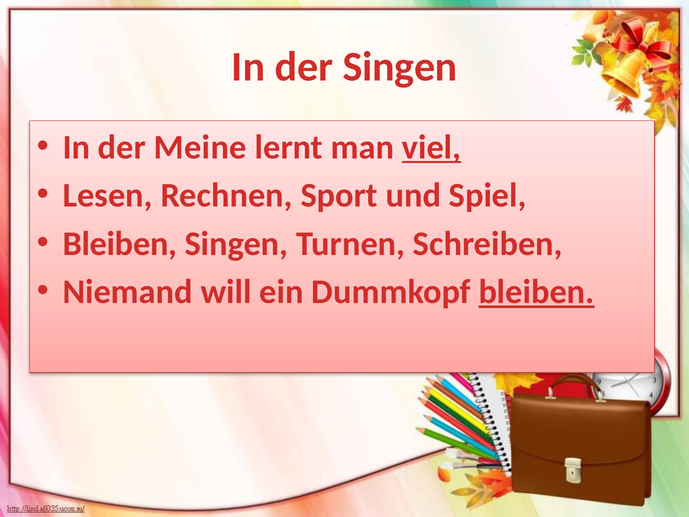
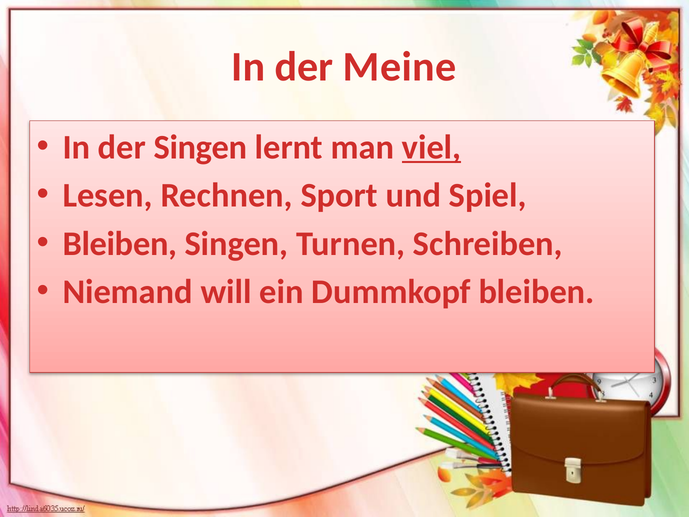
der Singen: Singen -> Meine (400, 67)
der Meine: Meine -> Singen (201, 147)
bleiben underline: present -> none (537, 292)
